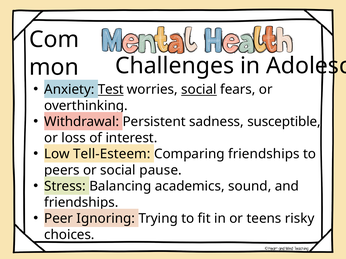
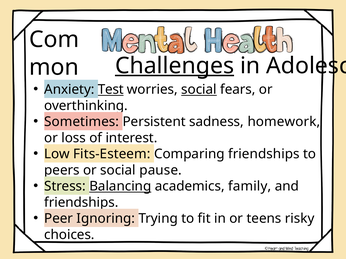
Challenges underline: none -> present (175, 66)
Withdrawal: Withdrawal -> Sometimes (82, 122)
susceptible: susceptible -> homework (284, 122)
Tell-Esteem: Tell-Esteem -> Fits-Esteem (112, 154)
Balancing underline: none -> present (120, 187)
sound: sound -> family (250, 187)
